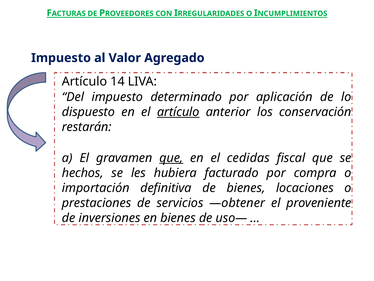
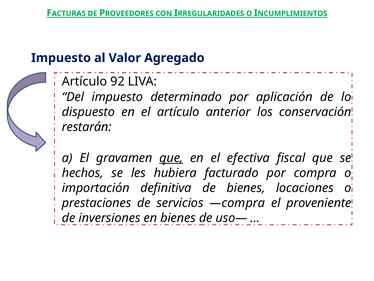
14: 14 -> 92 (118, 81)
artículo underline: present -> none (178, 112)
cedidas: cedidas -> efectiva (248, 158)
—obtener: —obtener -> —compra (237, 203)
